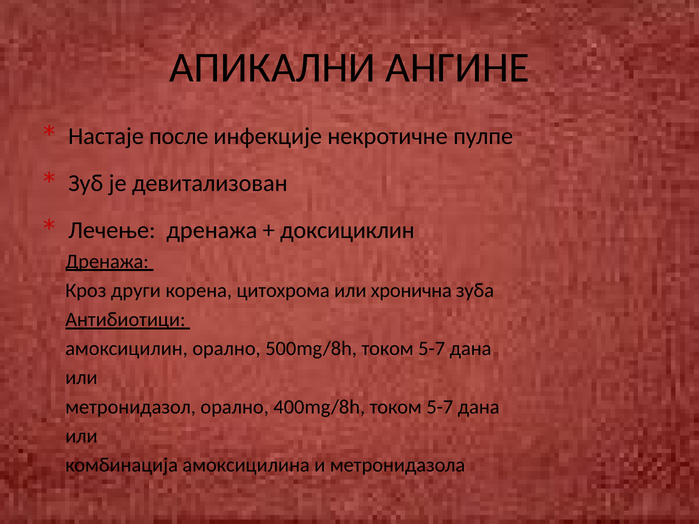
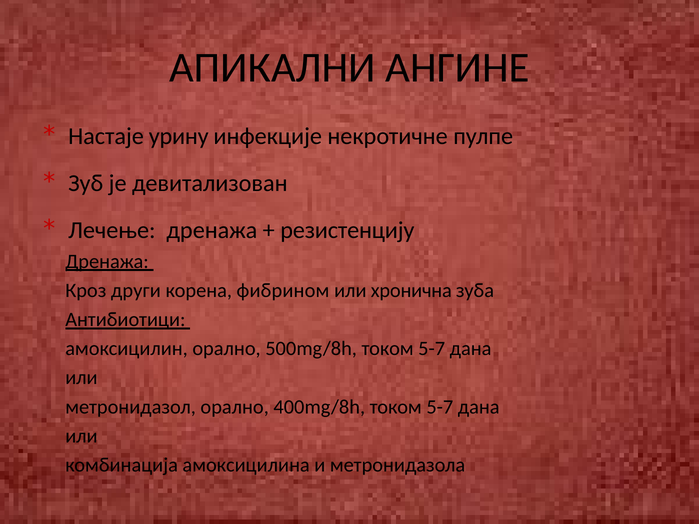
после: после -> урину (179, 136)
доксициклин: доксициклин -> резистенцију (347, 230)
цитохрома: цитохрома -> фибрином (283, 291)
